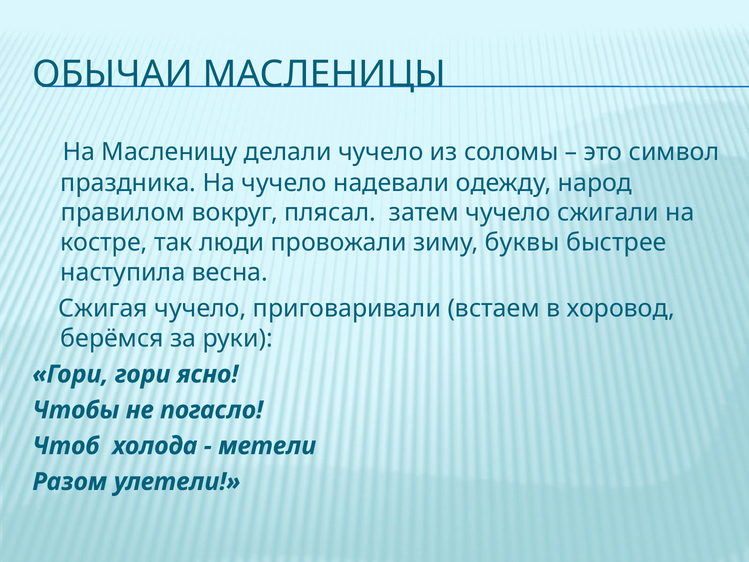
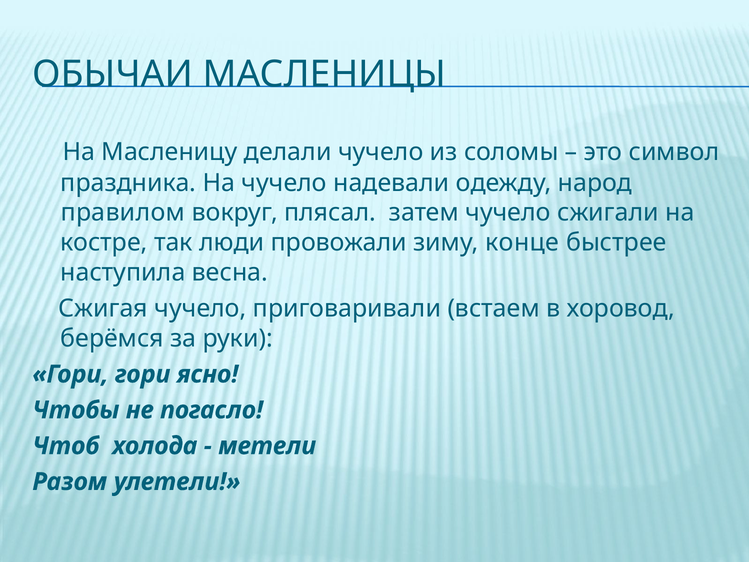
буквы: буквы -> конце (522, 243)
